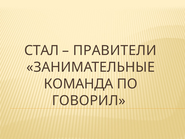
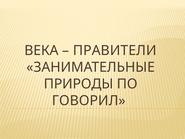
СТАЛ: СТАЛ -> ВЕКА (41, 50)
КОМАНДА: КОМАНДА -> ПРИРОДЫ (79, 84)
